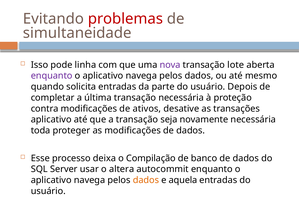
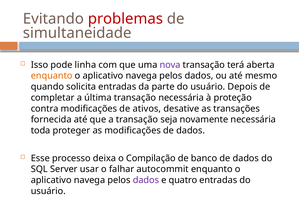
lote: lote -> terá (236, 65)
enquanto colour: purple -> orange (52, 76)
aplicativo: aplicativo -> fornecida (51, 120)
altera: altera -> falhar (122, 169)
dados colour: orange -> purple (146, 180)
aquela: aquela -> quatro (183, 180)
